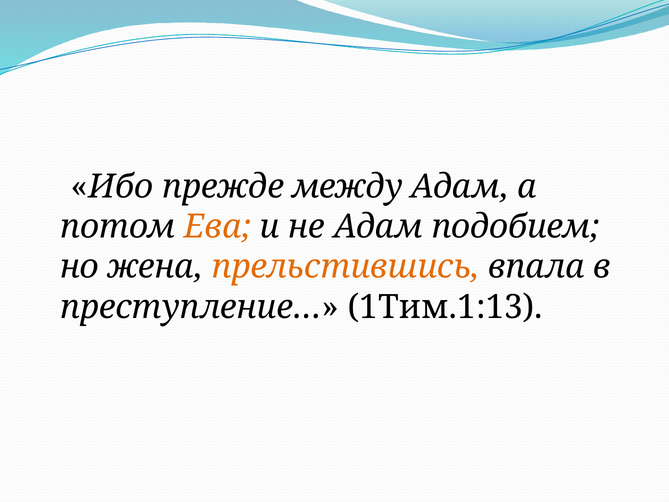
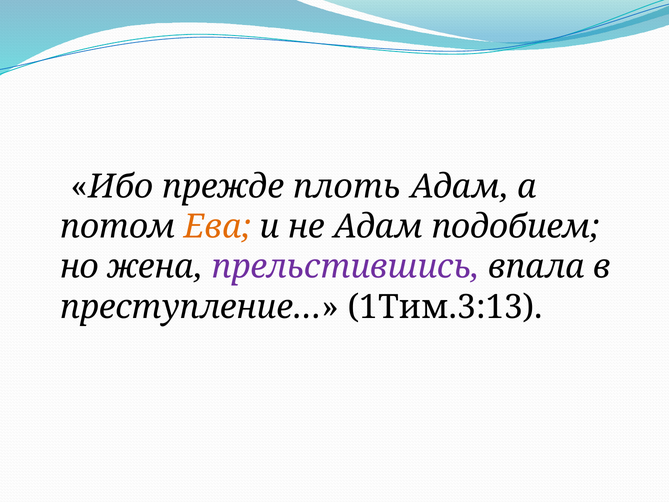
между: между -> плоть (347, 186)
прельстившись colour: orange -> purple (346, 267)
1Тим.1:13: 1Тим.1:13 -> 1Тим.3:13 (445, 307)
